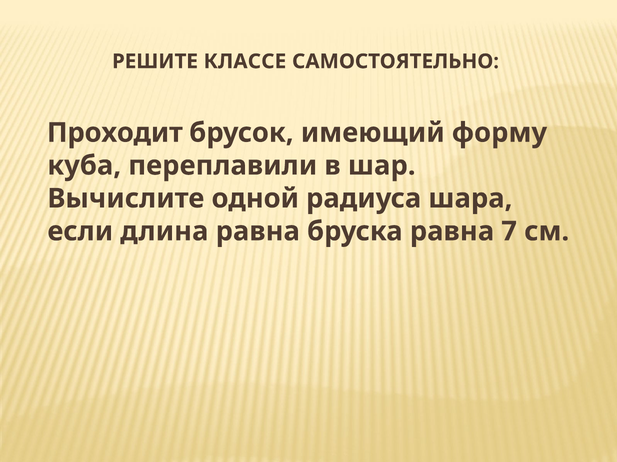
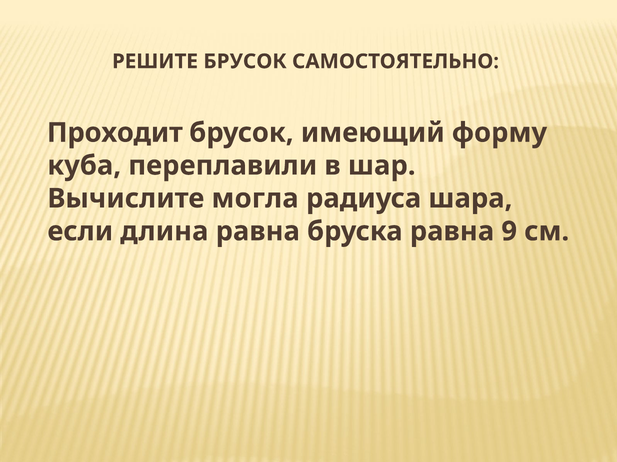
РЕШИТЕ КЛАССЕ: КЛАССЕ -> БРУСОК (245, 62)
одной: одной -> могла (255, 199)
7: 7 -> 9 (509, 232)
